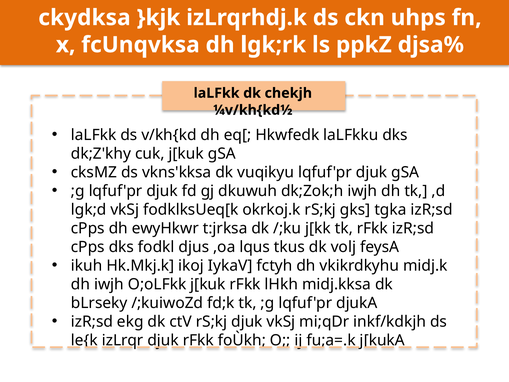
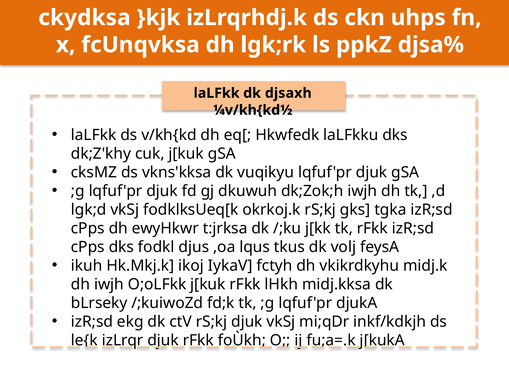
chekjh: chekjh -> djsaxh (288, 93)
